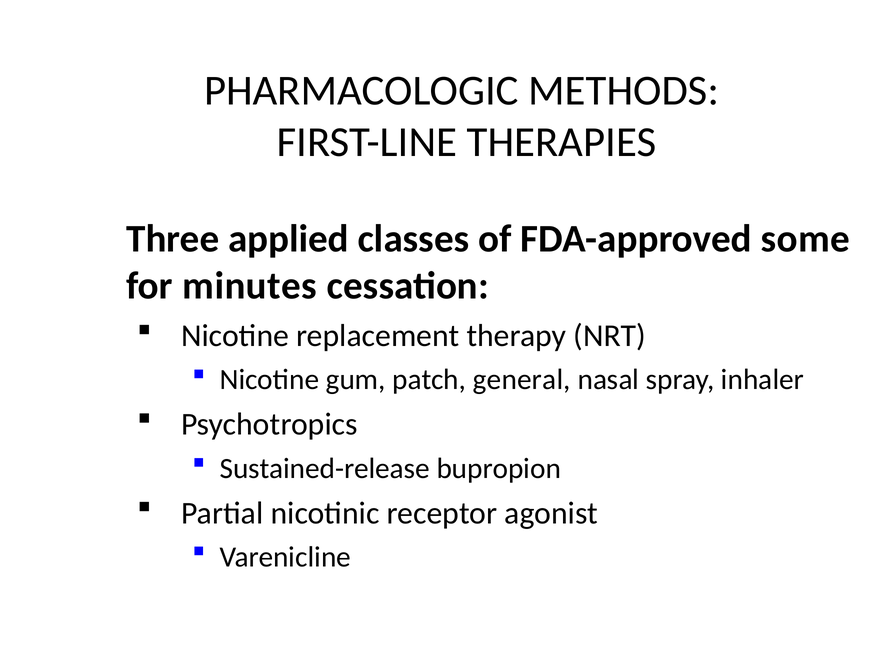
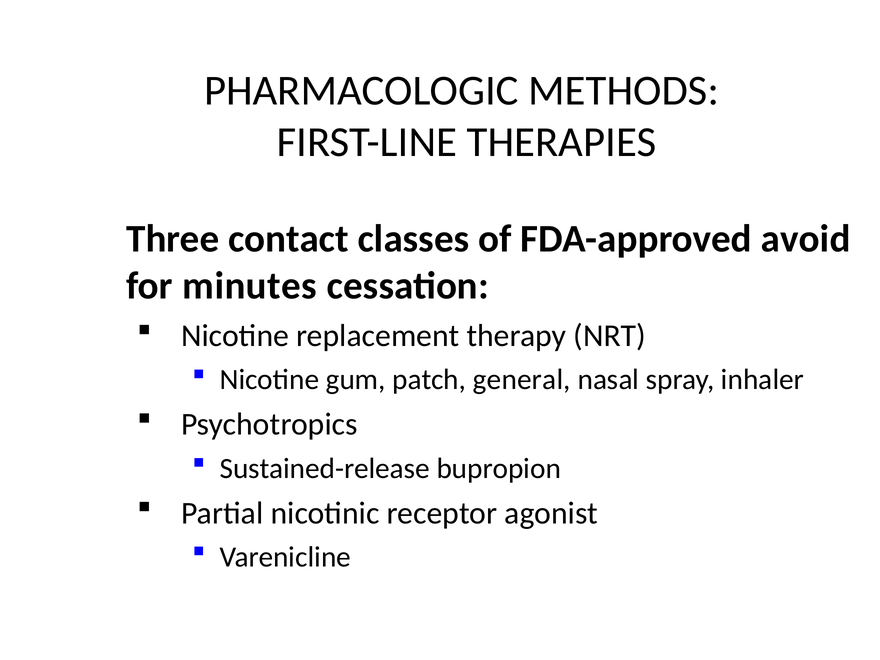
applied: applied -> contact (288, 239)
some: some -> avoid (806, 239)
